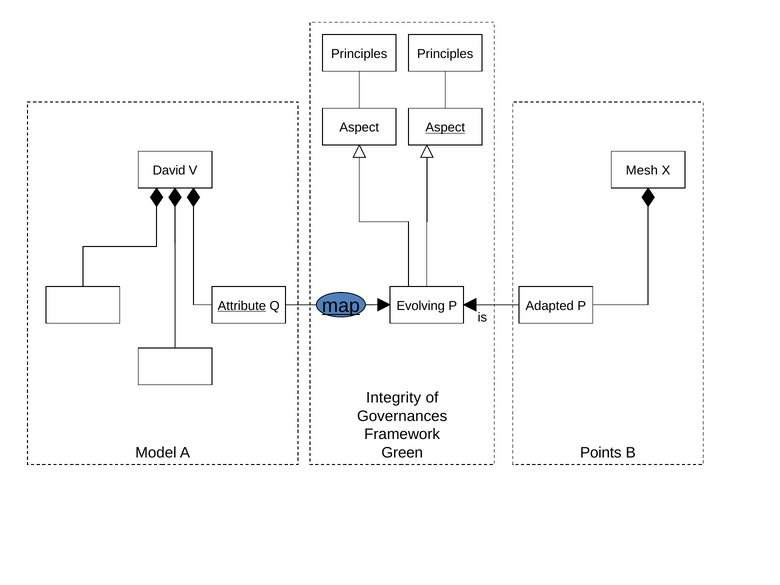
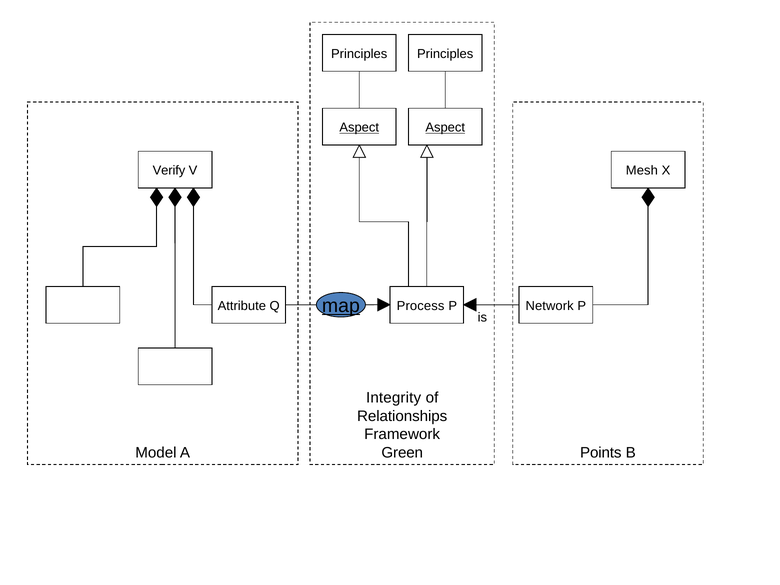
Aspect underline: none -> present (359, 128)
David: David -> Verify (169, 171)
Attribute underline: present -> none (242, 306)
Evolving: Evolving -> Process (421, 306)
Adapted: Adapted -> Network (550, 306)
Governances: Governances -> Relationships (402, 416)
